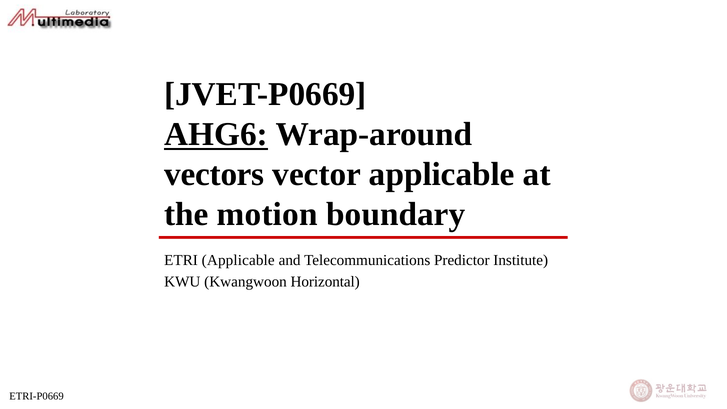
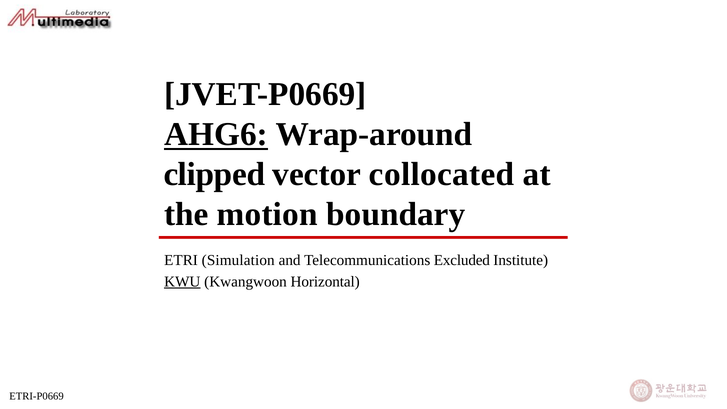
vectors: vectors -> clipped (214, 174)
vector applicable: applicable -> collocated (442, 174)
ETRI Applicable: Applicable -> Simulation (238, 260)
Predictor: Predictor -> Excluded (462, 260)
KWU underline: none -> present (182, 282)
